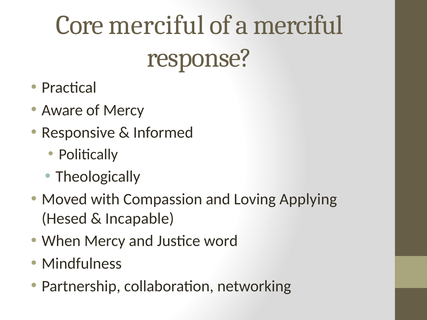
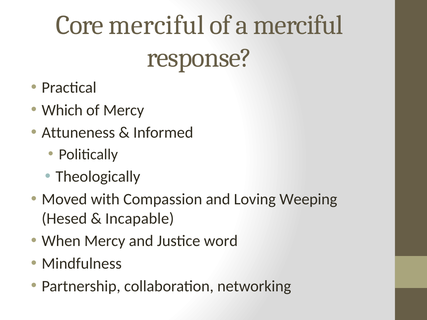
Aware: Aware -> Which (62, 110)
Responsive: Responsive -> Attuneness (78, 133)
Applying: Applying -> Weeping (308, 199)
